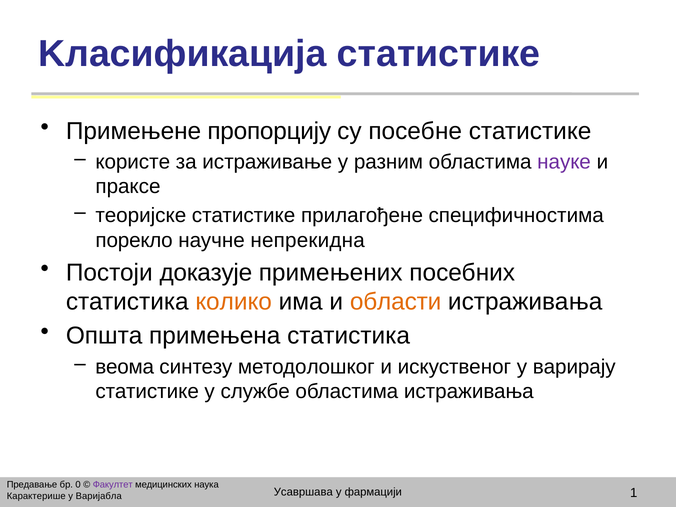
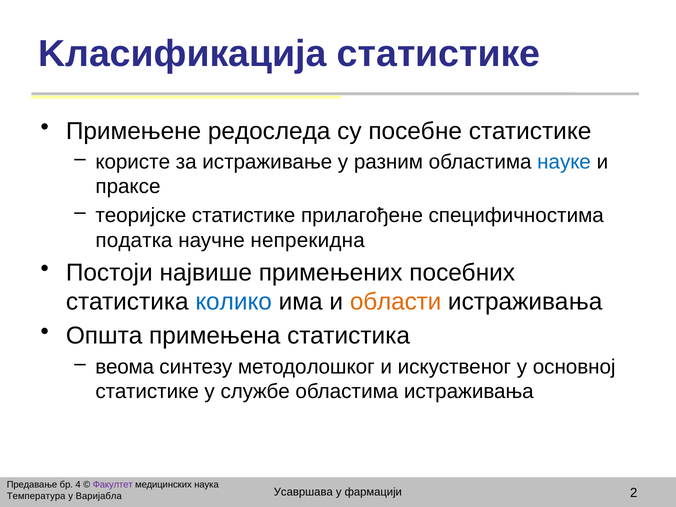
пропорцију: пропорцију -> редоследа (269, 131)
науке colour: purple -> blue (564, 162)
порекло: порекло -> податка (134, 240)
доказује: доказује -> највише (206, 272)
колико colour: orange -> blue (234, 302)
варирају: варирају -> основној (574, 367)
0: 0 -> 4 (78, 485)
1: 1 -> 2 (634, 493)
Карактерише: Карактерише -> Температура (36, 496)
